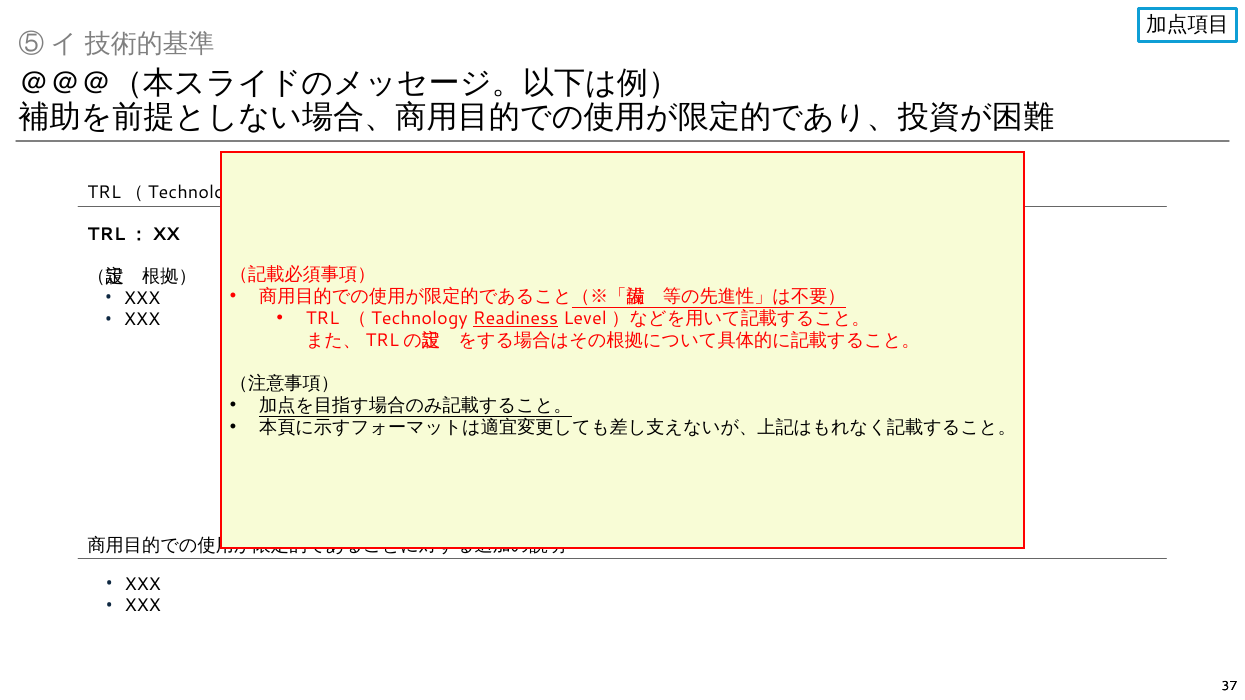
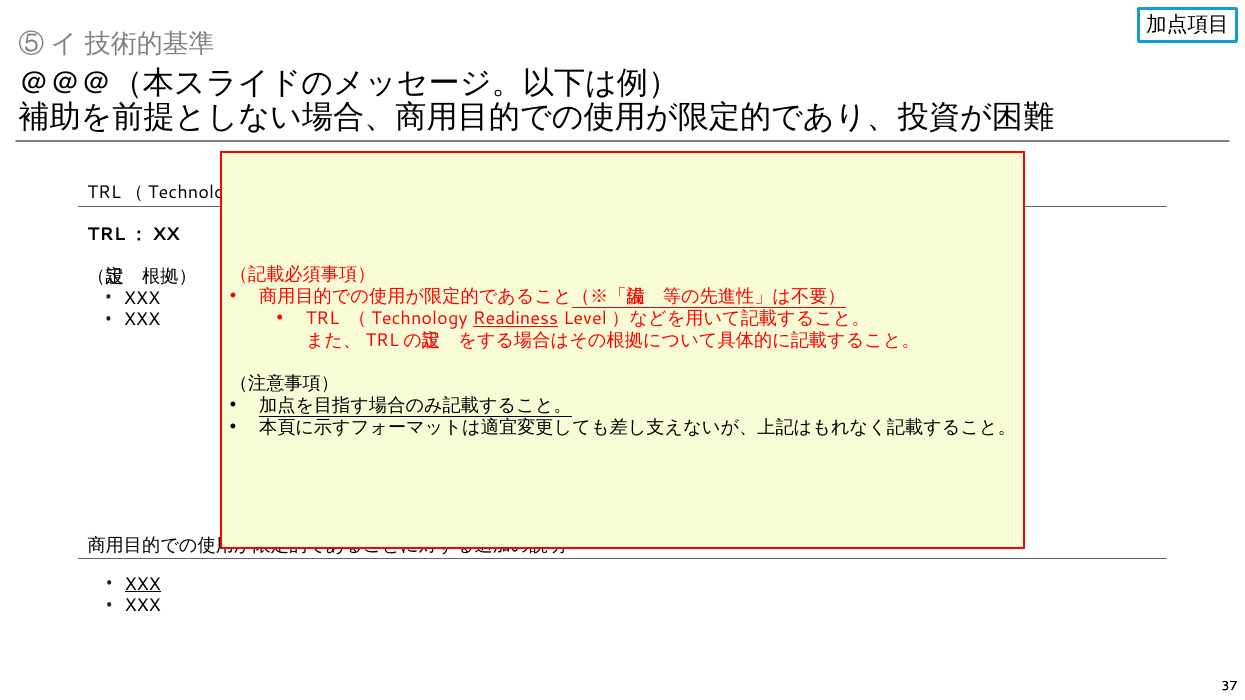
XXX underline: none -> present (143, 584)
